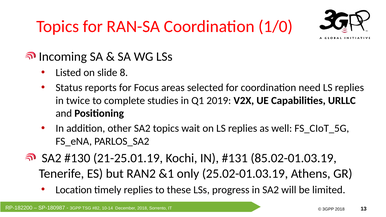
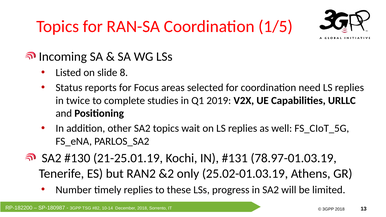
1/0: 1/0 -> 1/5 (276, 27)
85.02-01.03.19: 85.02-01.03.19 -> 78.97-01.03.19 (294, 158)
&1: &1 -> &2 (166, 174)
Location: Location -> Number (74, 190)
